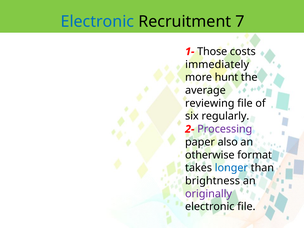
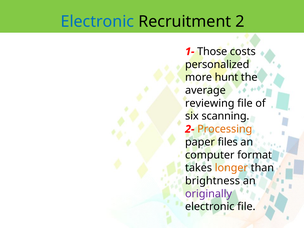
7: 7 -> 2 (240, 22)
immediately: immediately -> personalized (217, 64)
regularly: regularly -> scanning (225, 116)
Processing colour: purple -> orange (225, 129)
also: also -> files (228, 142)
otherwise: otherwise -> computer (210, 155)
longer colour: blue -> orange (231, 168)
